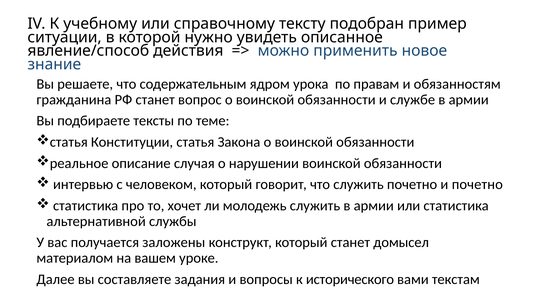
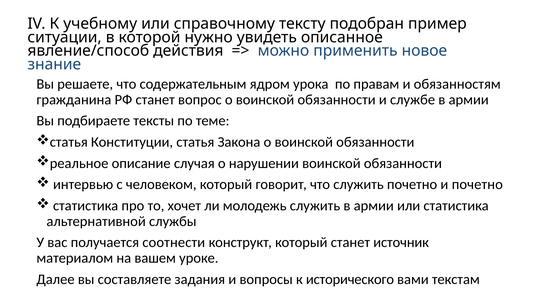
заложены: заложены -> соотнести (174, 243)
домысел: домысел -> источник (401, 243)
